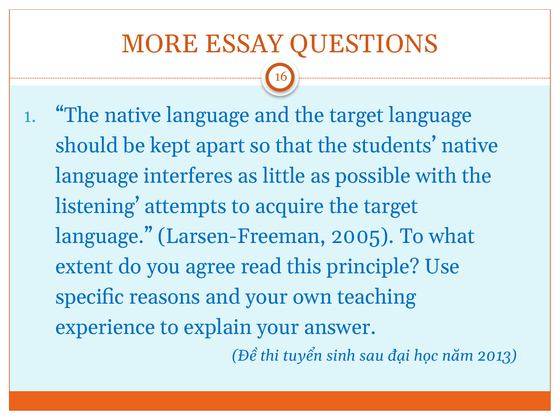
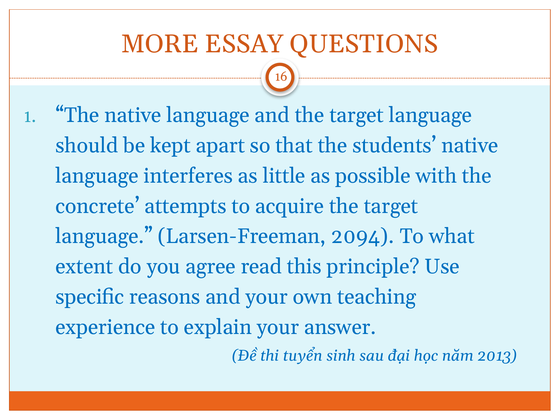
listening: listening -> concrete (97, 206)
2005: 2005 -> 2094 (363, 236)
